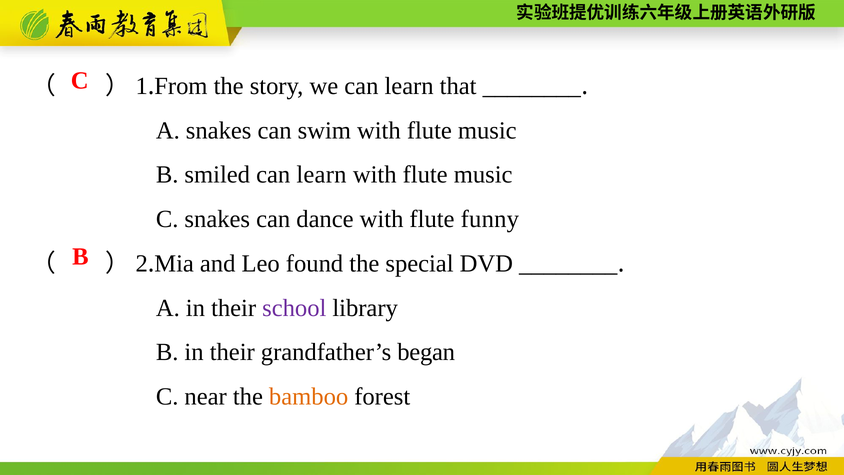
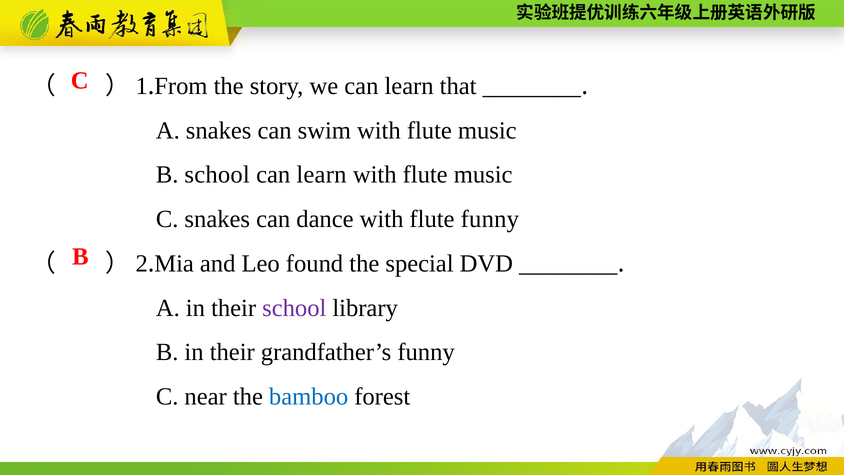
B smiled: smiled -> school (217, 175)
grandfather’s began: began -> funny (426, 352)
bamboo colour: orange -> blue (309, 397)
